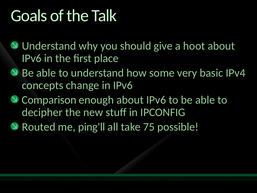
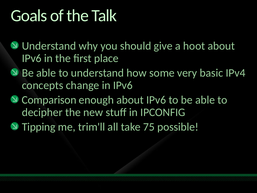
Routed: Routed -> Tipping (39, 127)
ping'll: ping'll -> trim'll (92, 127)
